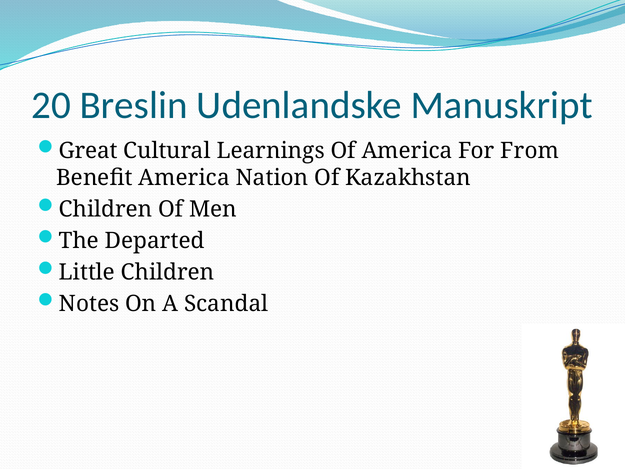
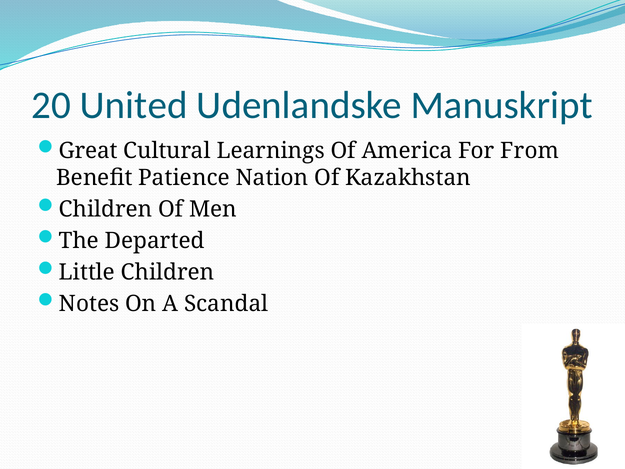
Breslin: Breslin -> United (134, 106)
Benefit America: America -> Patience (184, 178)
